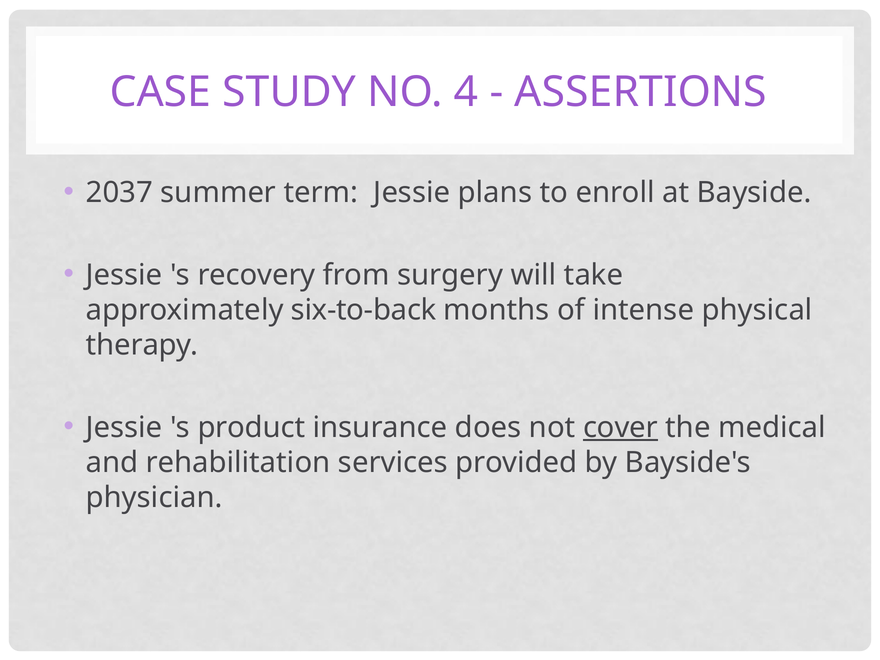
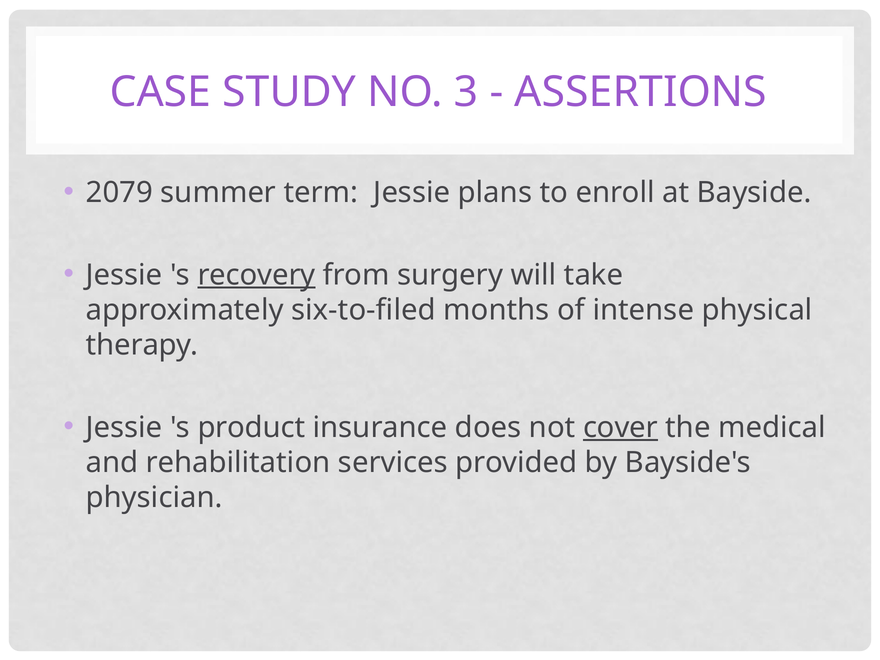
4: 4 -> 3 (466, 92)
2037: 2037 -> 2079 (119, 193)
recovery underline: none -> present (256, 275)
six-to-back: six-to-back -> six-to-filed (363, 310)
